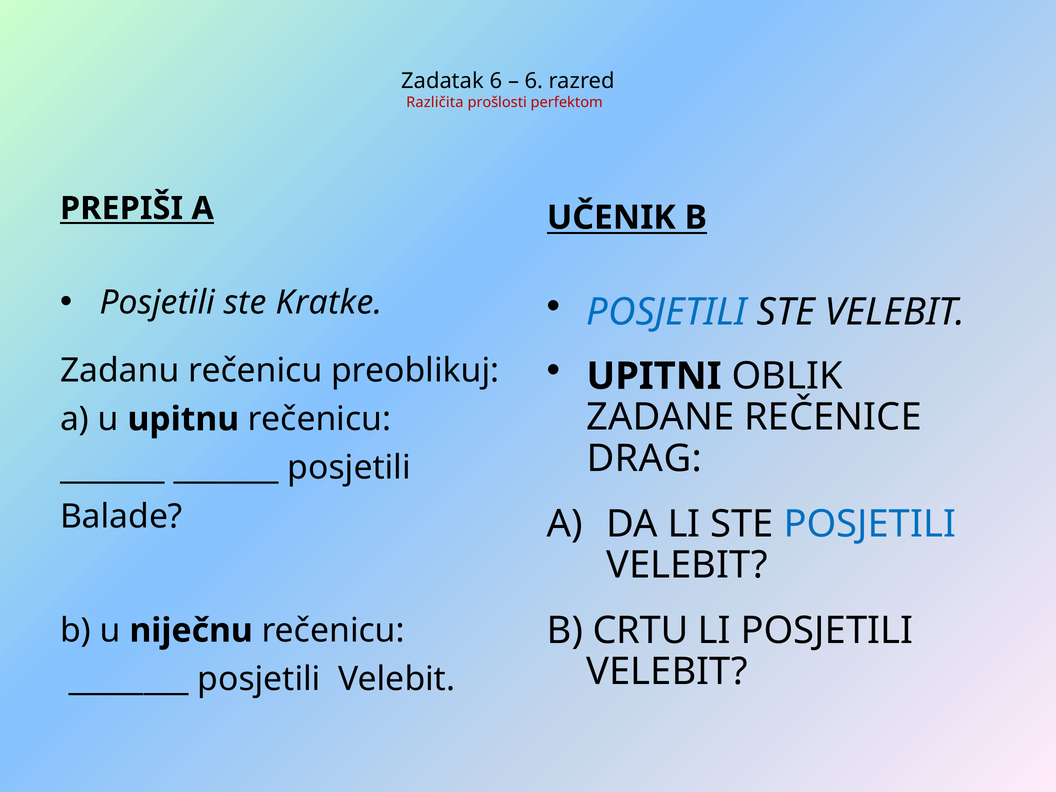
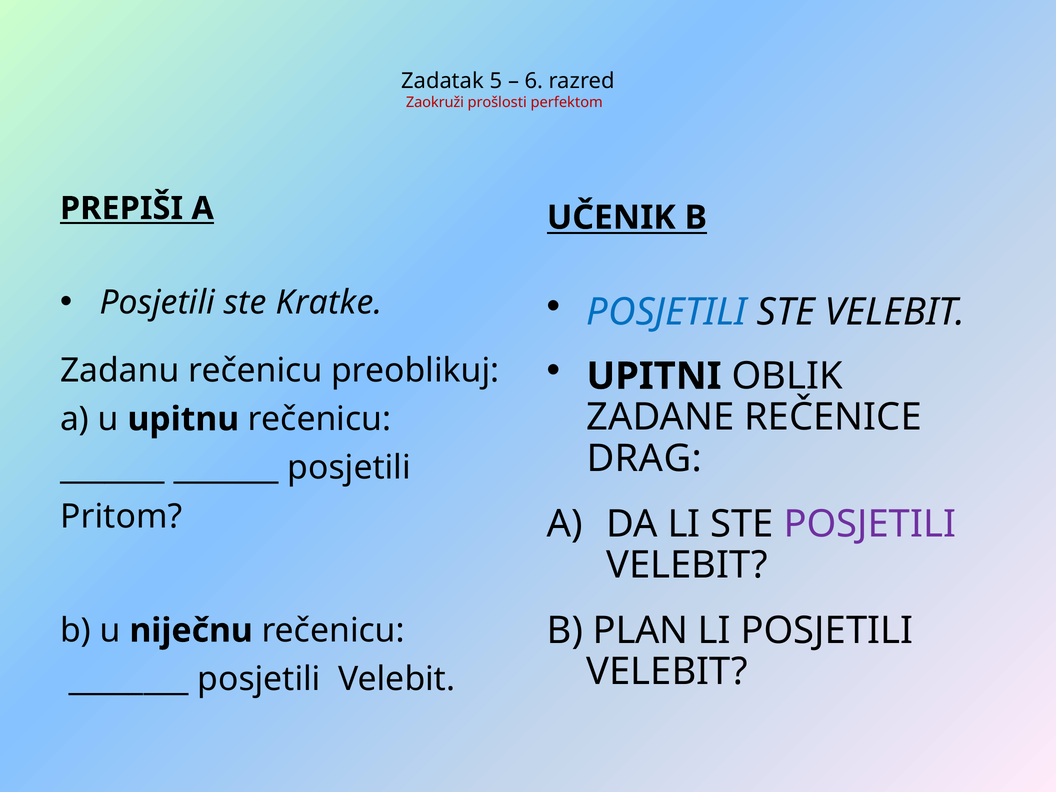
Zadatak 6: 6 -> 5 (496, 81)
Različita: Različita -> Zaokruži (435, 103)
Balade: Balade -> Pritom (121, 516)
POSJETILI colour: blue -> purple (870, 524)
CRTU: CRTU -> PLAN (641, 631)
